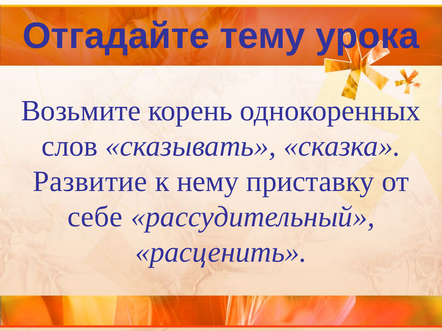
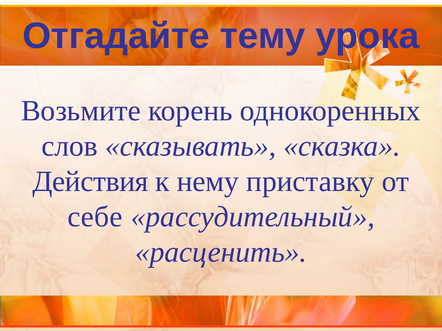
Развитие: Развитие -> Действия (90, 182)
